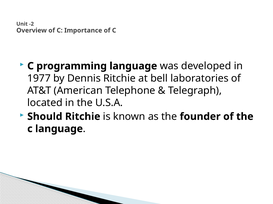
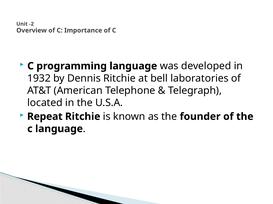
1977: 1977 -> 1932 (39, 79)
Should: Should -> Repeat (45, 117)
